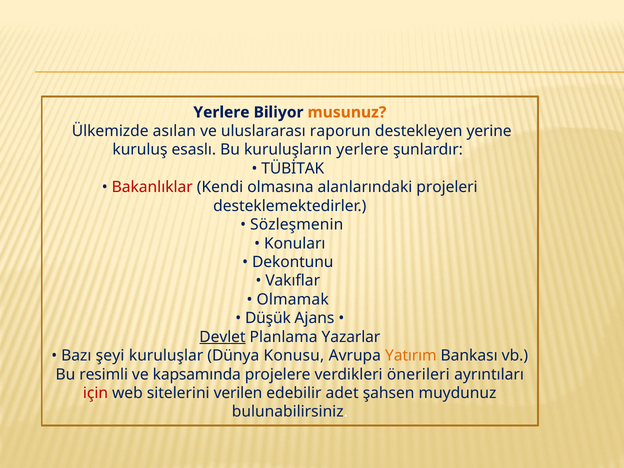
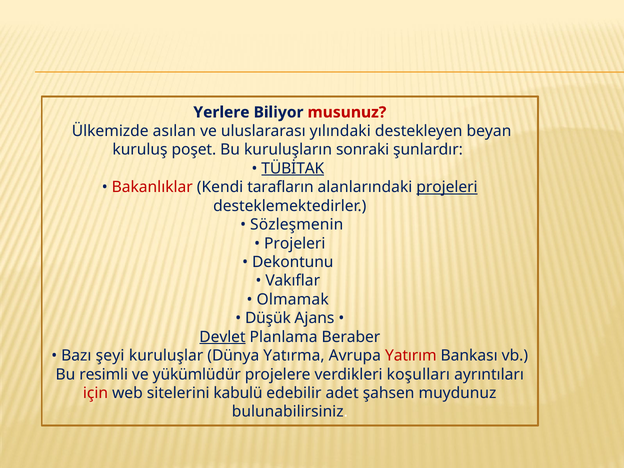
musunuz colour: orange -> red (347, 112)
raporun: raporun -> yılındaki (340, 131)
yerine: yerine -> beyan (489, 131)
esaslı: esaslı -> poşet (194, 150)
kuruluşların yerlere: yerlere -> sonraki (363, 150)
TÜBİTAK underline: none -> present (293, 168)
olmasına: olmasına -> tarafların (280, 187)
projeleri underline: none -> present (447, 187)
Konuları: Konuları -> Projeleri (295, 243)
Yazarlar: Yazarlar -> Beraber (351, 337)
Konusu: Konusu -> Yatırma (294, 356)
Yatırım colour: orange -> red (411, 356)
kapsamında: kapsamında -> yükümlüdür (197, 374)
önerileri: önerileri -> koşulları (418, 374)
verilen: verilen -> kabulü (238, 393)
